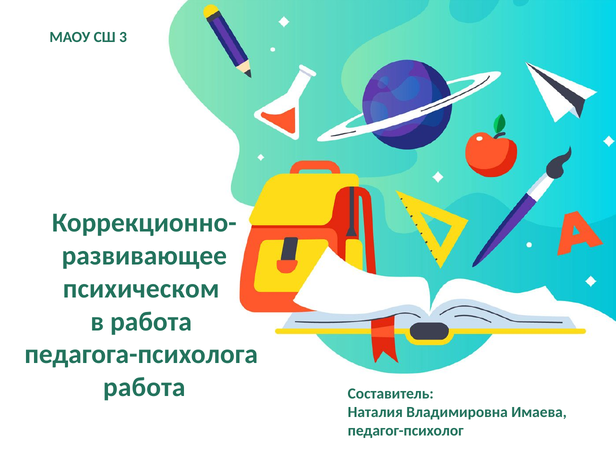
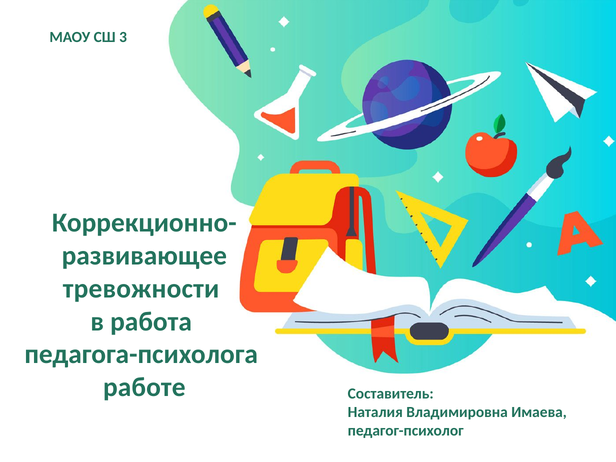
психическом: психическом -> тревожности (141, 289)
работа: работа -> работе (144, 387)
